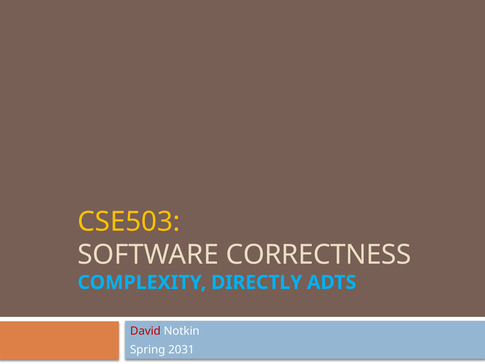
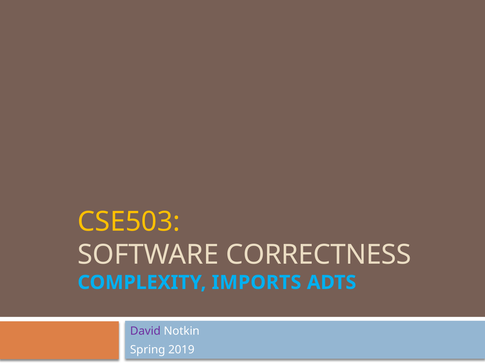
DIRECTLY: DIRECTLY -> IMPORTS (256, 282)
David colour: red -> purple (145, 331)
2031: 2031 -> 2019 (181, 349)
